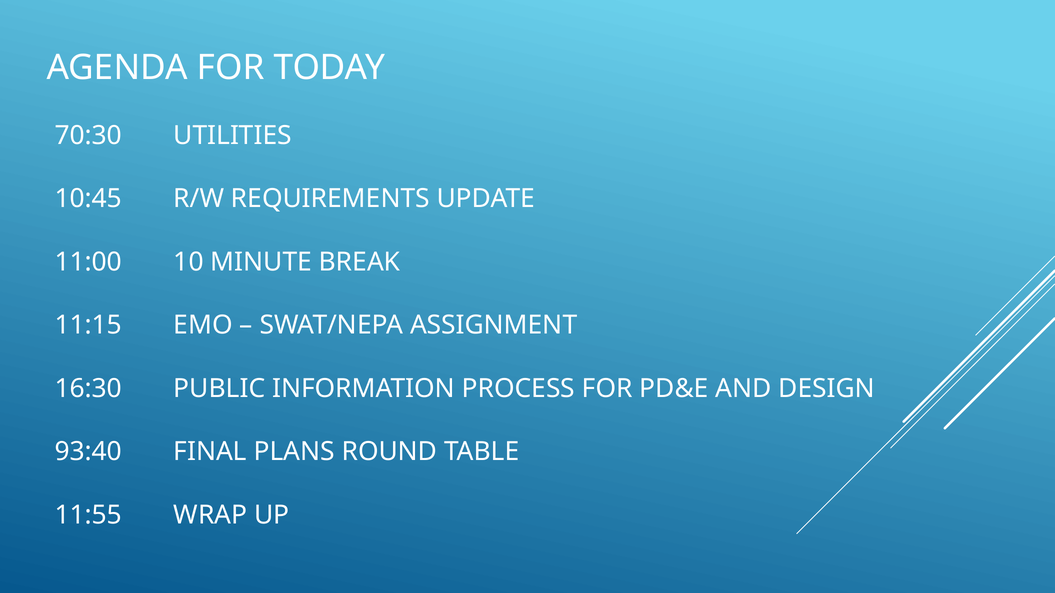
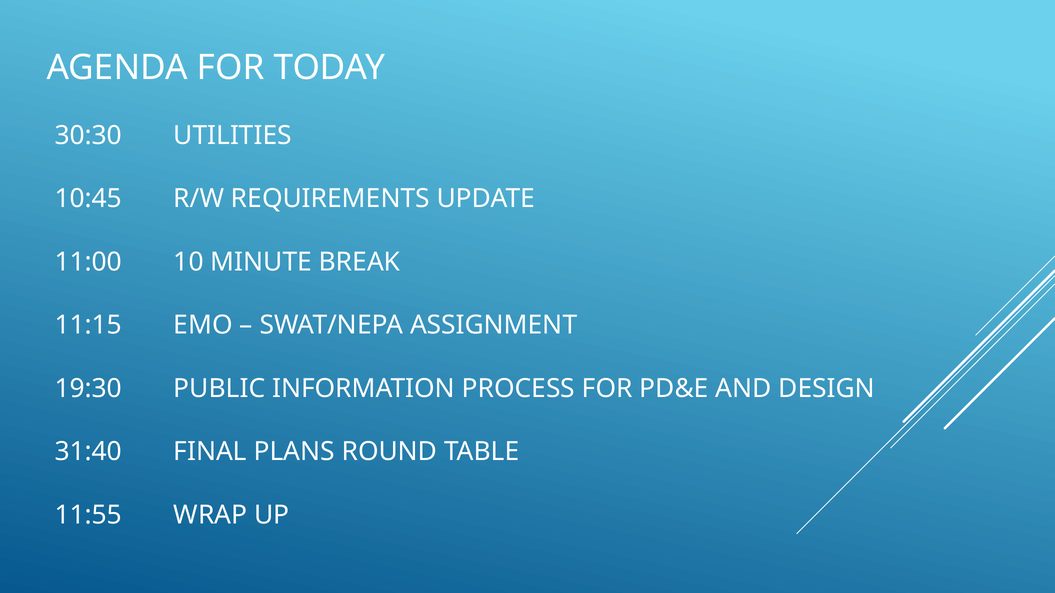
70:30: 70:30 -> 30:30 (88, 136)
16:30: 16:30 -> 19:30 (88, 389)
93:40: 93:40 -> 31:40 (88, 452)
